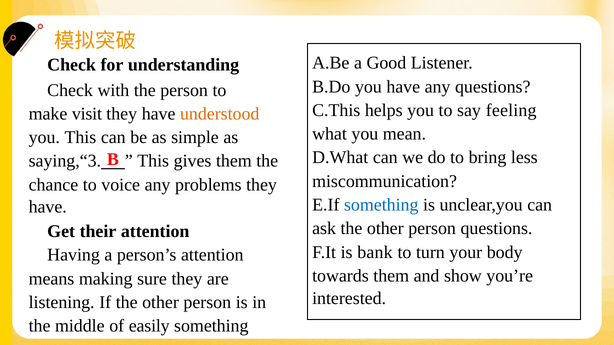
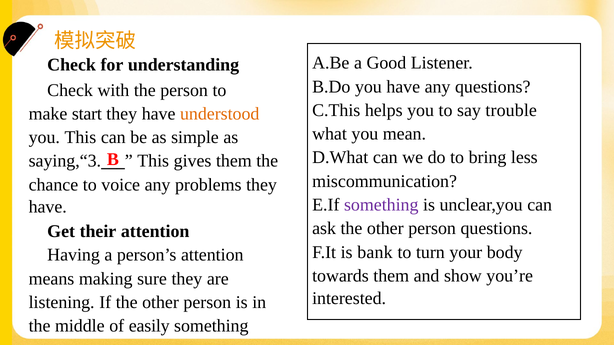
feeling: feeling -> trouble (511, 110)
visit: visit -> start (87, 114)
something colour: blue -> purple (381, 205)
